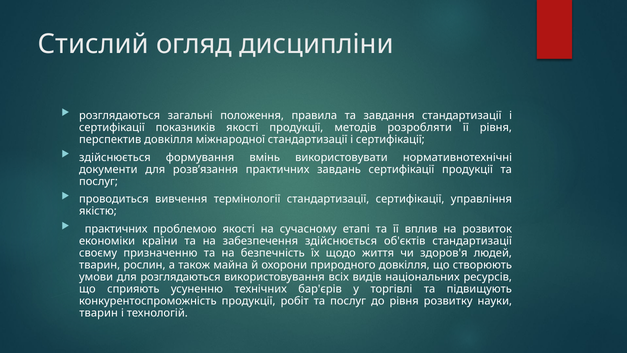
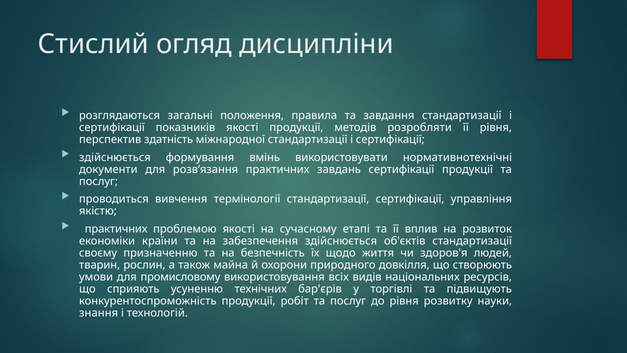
перспектив довкілля: довкілля -> здатність (169, 139)
для розглядаються: розглядаються -> промисловому (180, 277)
тварин: тварин -> знання (99, 313)
